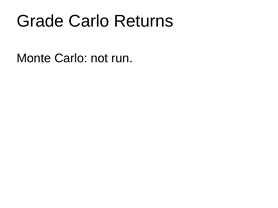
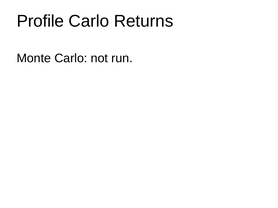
Grade: Grade -> Profile (40, 21)
